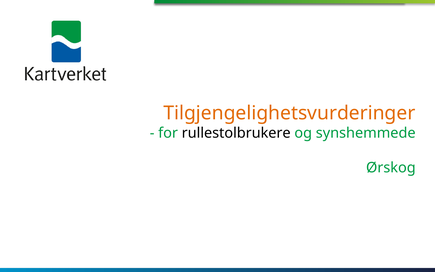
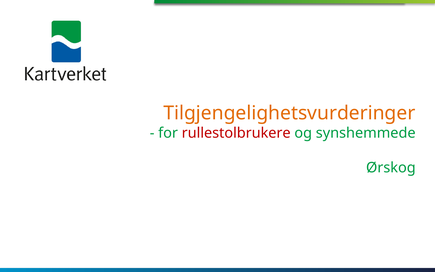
rullestolbrukere colour: black -> red (236, 133)
